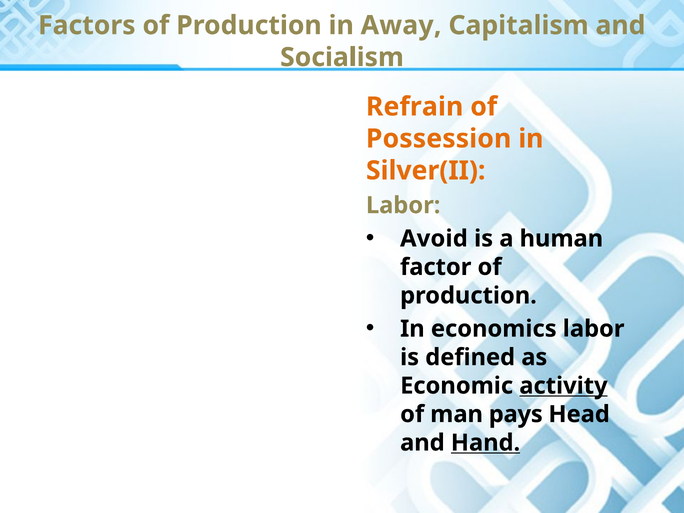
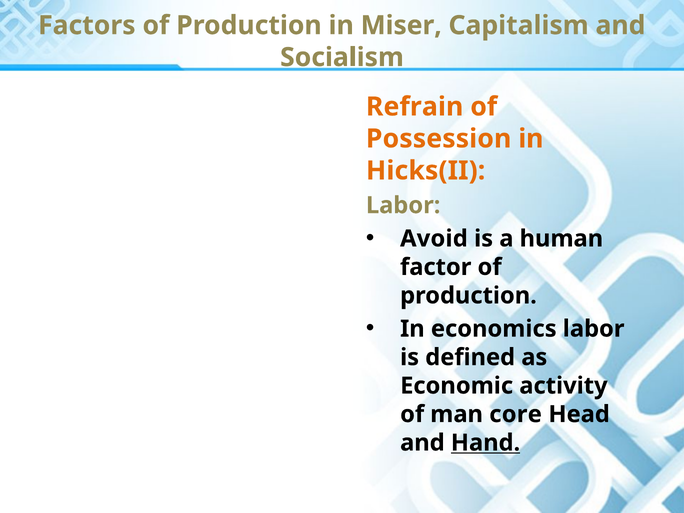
Away: Away -> Miser (401, 25)
Silver(II: Silver(II -> Hicks(II (426, 171)
activity underline: present -> none (563, 386)
pays: pays -> core (516, 414)
